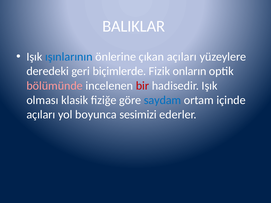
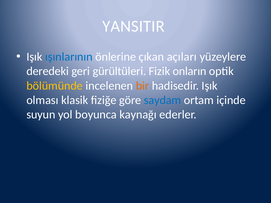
BALIKLAR: BALIKLAR -> YANSITIR (133, 26)
biçimlerde: biçimlerde -> gürültüleri (119, 71)
bölümünde colour: pink -> yellow (55, 86)
bir colour: red -> orange (142, 86)
açıları: açıları -> suyun (41, 115)
sesimizi: sesimizi -> kaynağı (138, 115)
